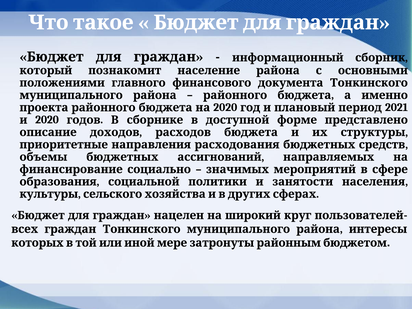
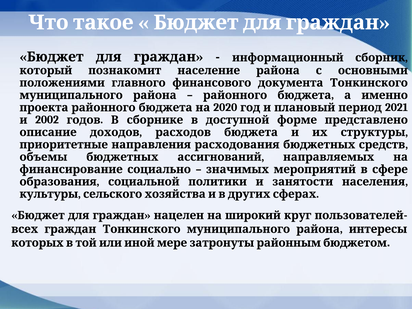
2020: 2020 -> 2002 (47, 120)
